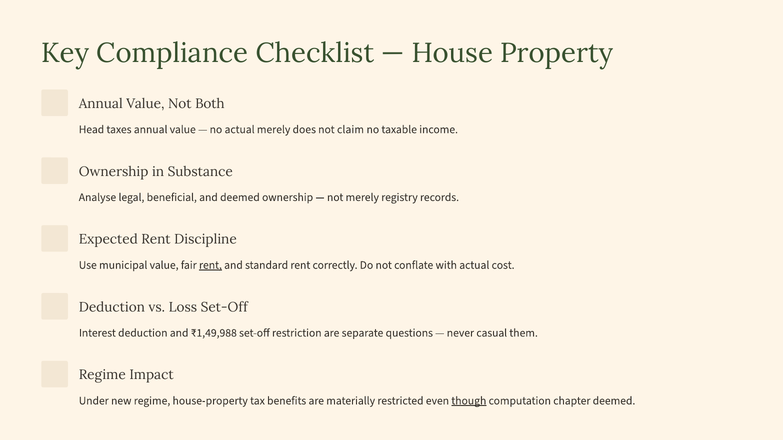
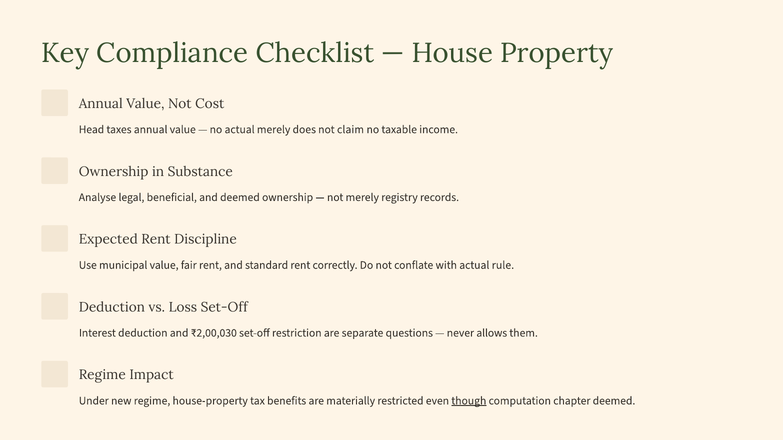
Both: Both -> Cost (210, 104)
rent underline: present -> none (210, 265)
cost: cost -> rule (503, 265)
₹1,49,988: ₹1,49,988 -> ₹2,00,030 (214, 333)
casual: casual -> allows (492, 333)
